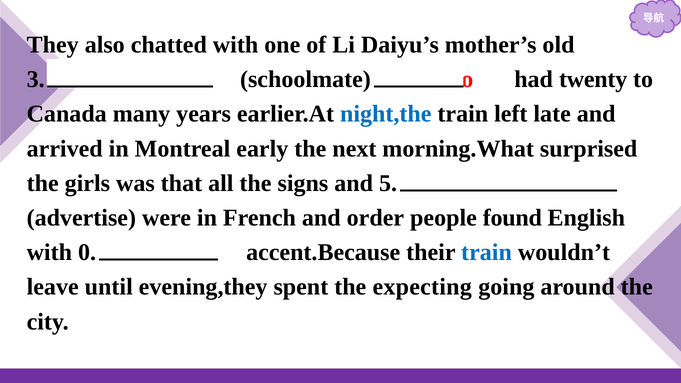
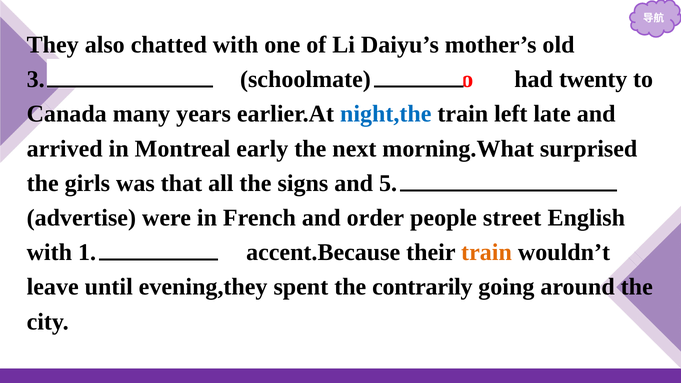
found: found -> street (512, 218)
0: 0 -> 1 (87, 252)
train colour: blue -> orange (486, 252)
expecting: expecting -> contrarily (422, 287)
